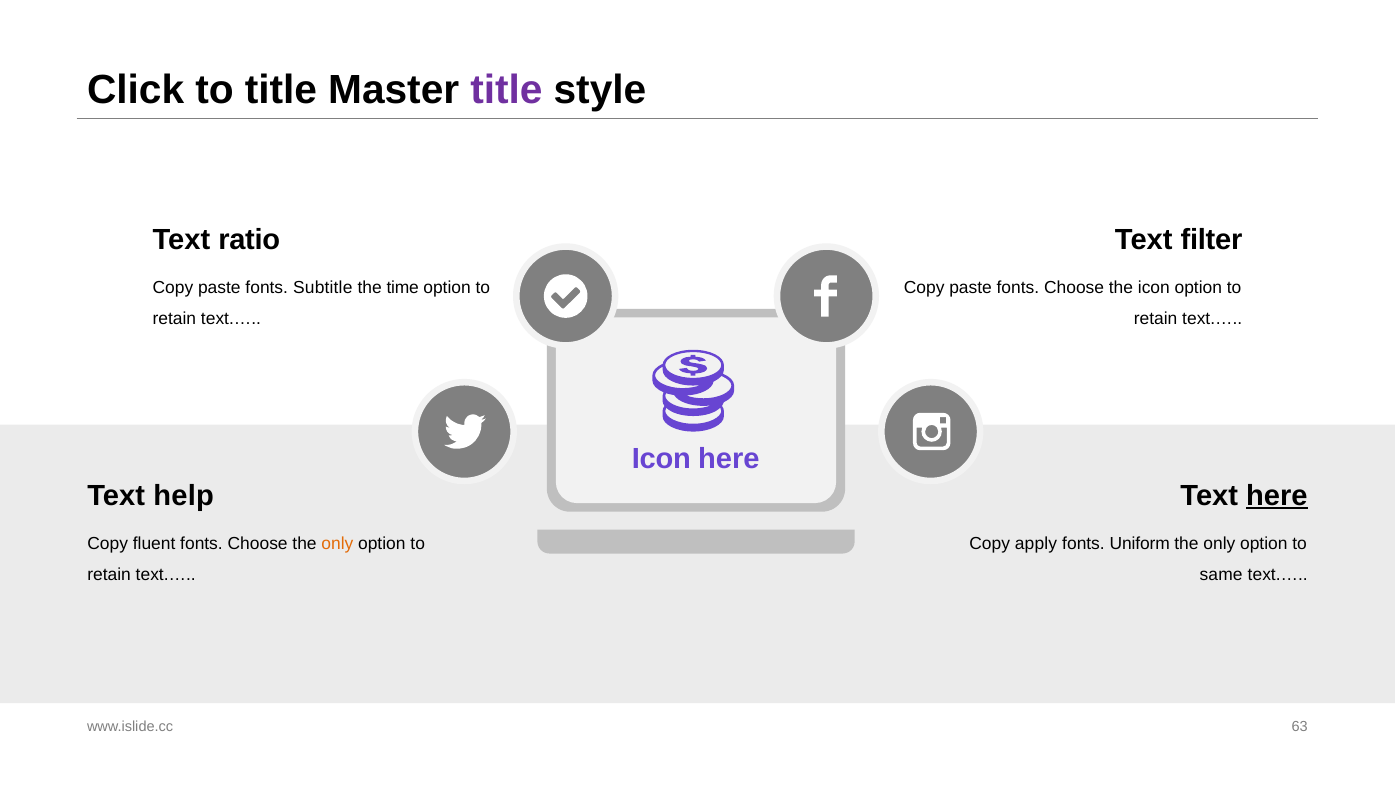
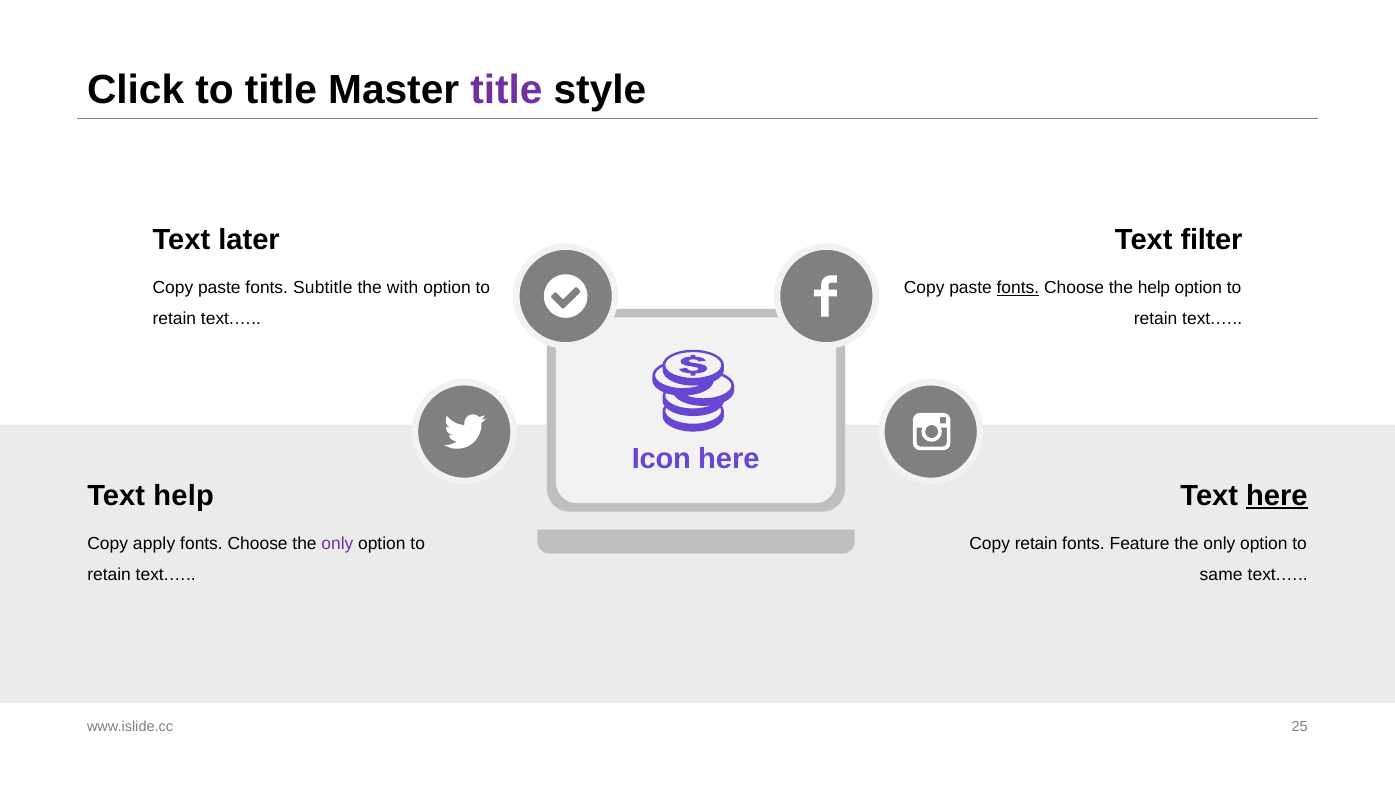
ratio: ratio -> later (249, 240)
time: time -> with (403, 288)
fonts underline: none -> present (1018, 288)
the icon: icon -> help (1154, 288)
fluent: fluent -> apply (154, 543)
only colour: orange -> purple (337, 543)
Copy apply: apply -> retain (1036, 543)
Uniform: Uniform -> Feature (1140, 543)
63: 63 -> 25 (1300, 727)
